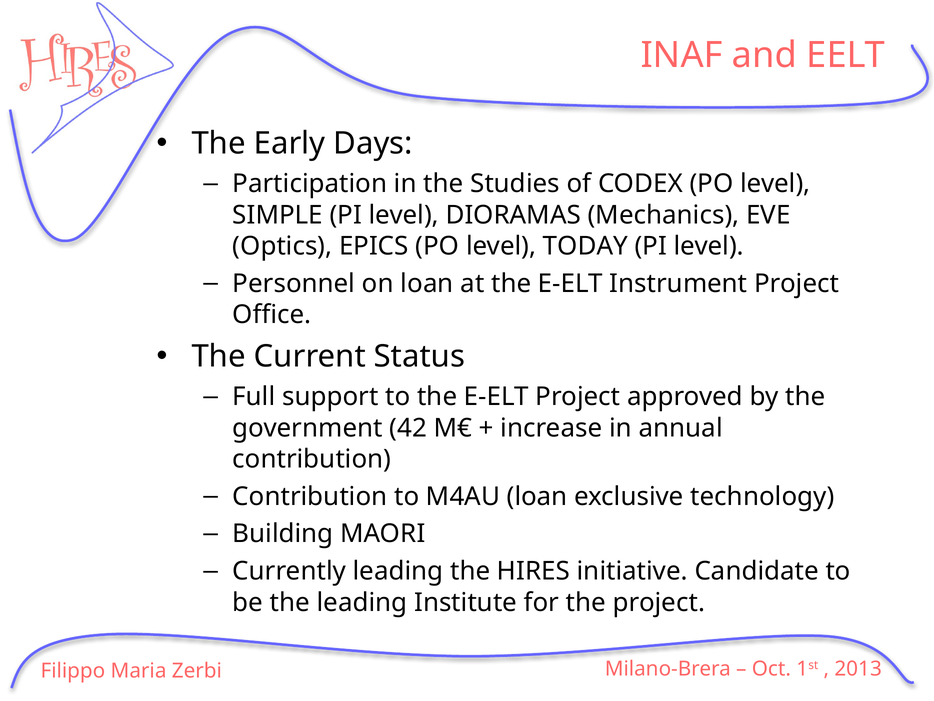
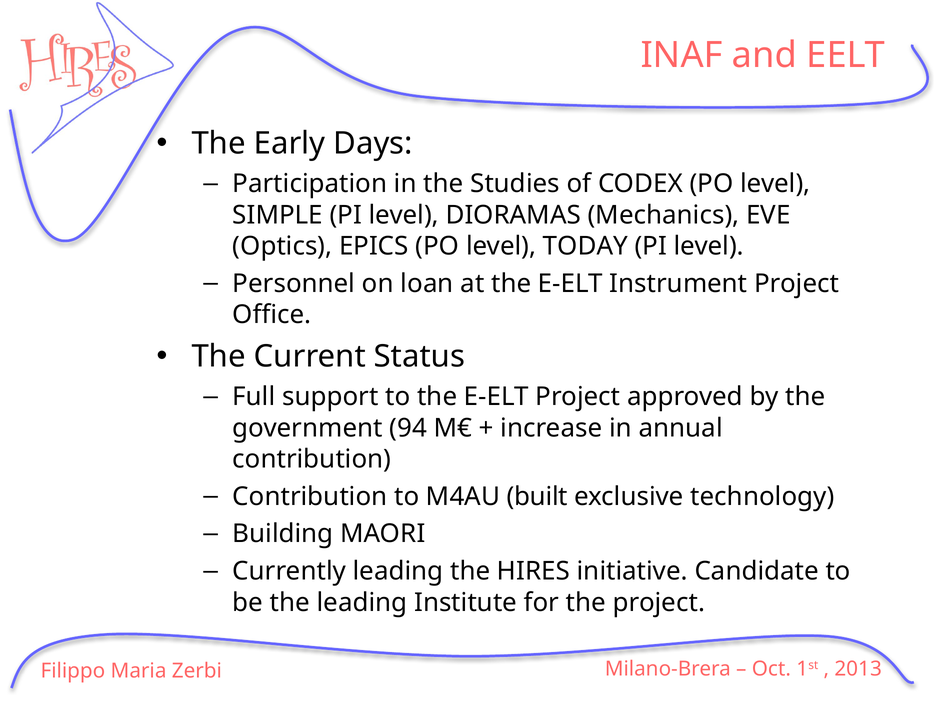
42: 42 -> 94 (408, 428)
M4AU loan: loan -> built (537, 496)
